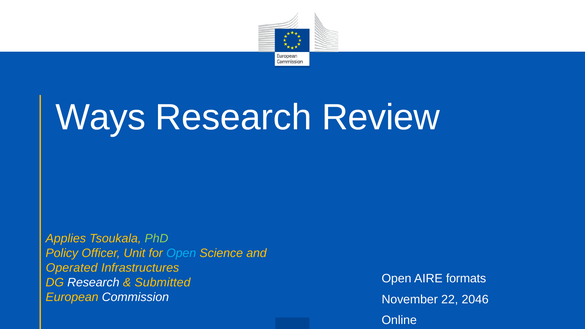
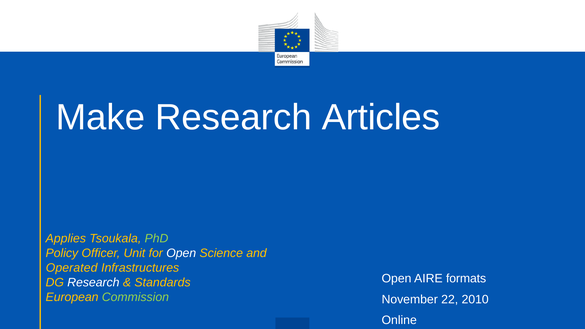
Ways: Ways -> Make (100, 117)
Review: Review -> Articles (381, 117)
Open colour: light blue -> white (181, 253)
Submitted: Submitted -> Standards (163, 282)
Commission colour: white -> light green (135, 297)
2046: 2046 -> 2010 (475, 299)
